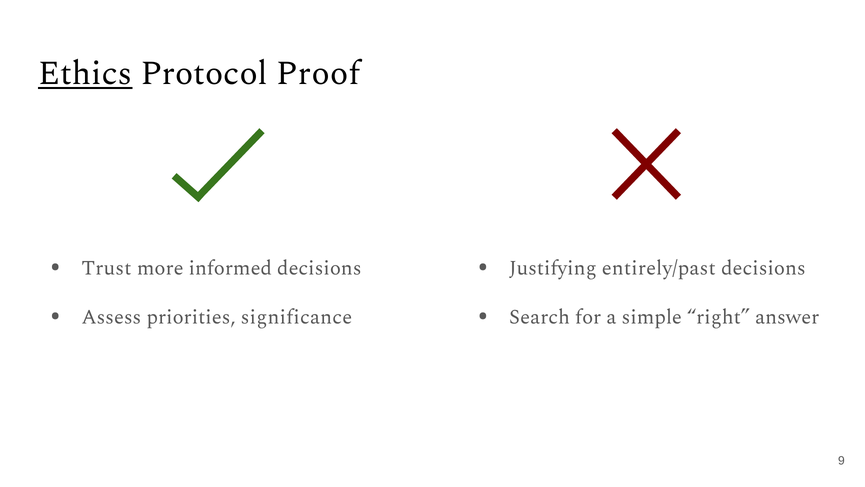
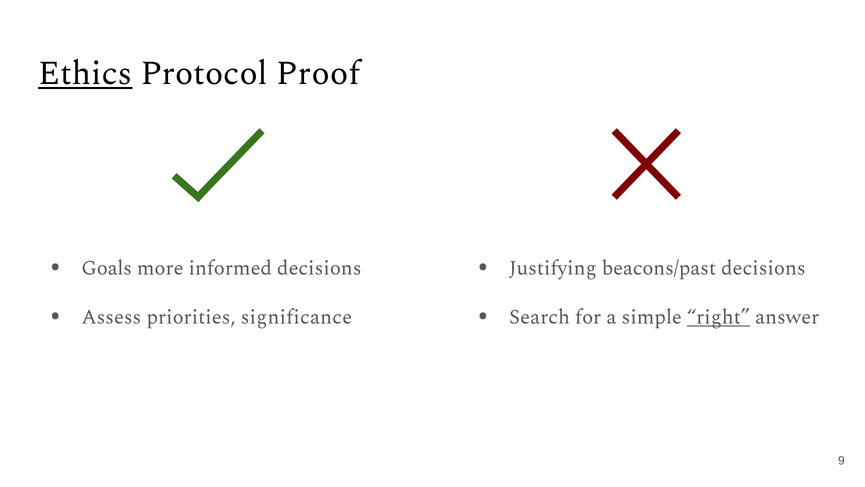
Trust: Trust -> Goals (107, 268)
entirely/past: entirely/past -> beacons/past (659, 268)
right underline: none -> present (719, 317)
